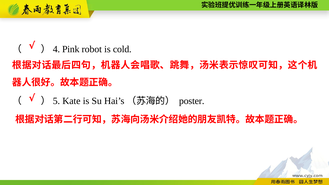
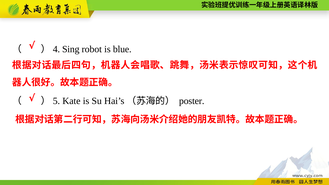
Pink: Pink -> Sing (71, 49)
cold: cold -> blue (122, 49)
